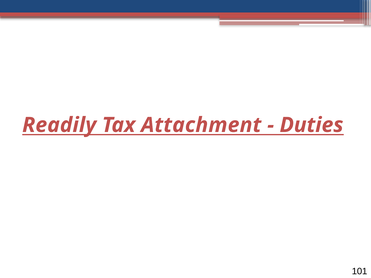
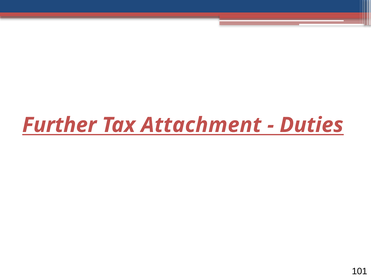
Readily: Readily -> Further (59, 125)
